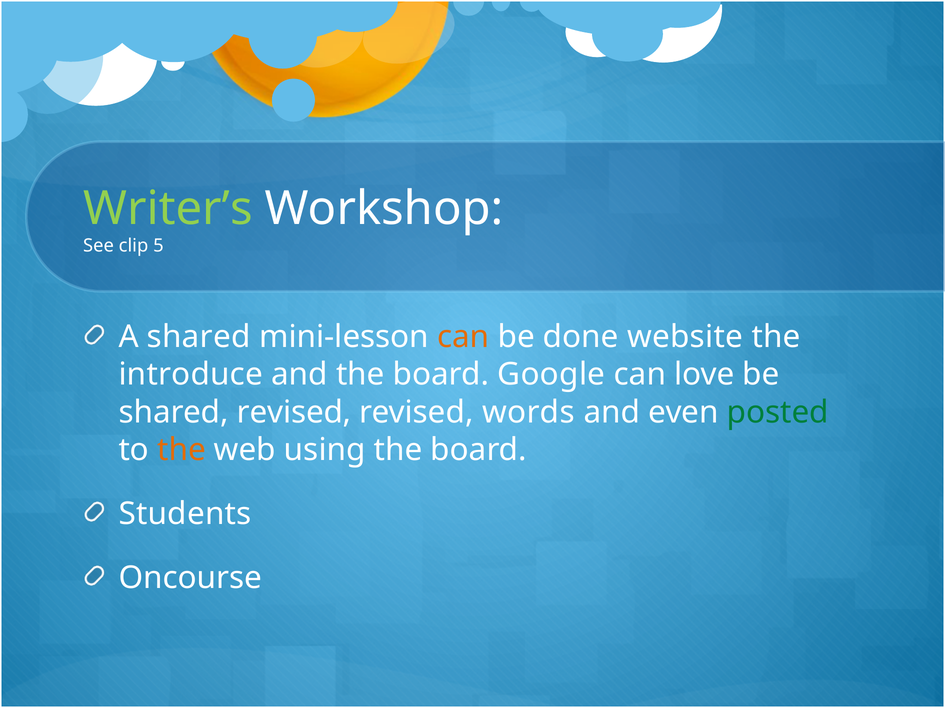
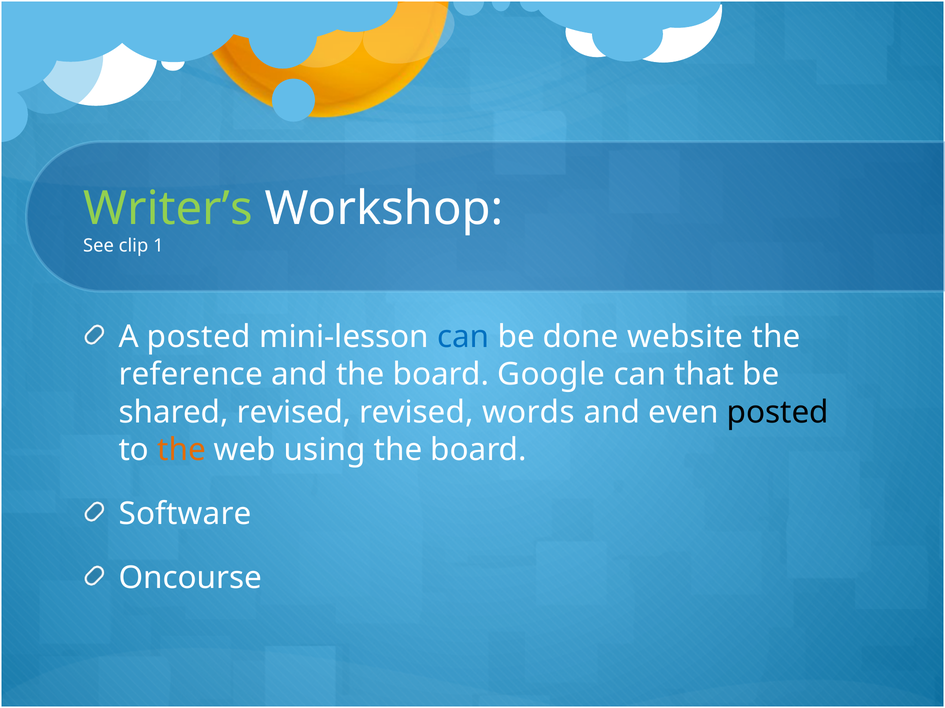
5: 5 -> 1 (158, 246)
A shared: shared -> posted (199, 337)
can colour: orange -> blue (463, 337)
introduce: introduce -> reference (191, 375)
love: love -> that (704, 375)
posted colour: green -> black (778, 413)
Students: Students -> Software (185, 515)
